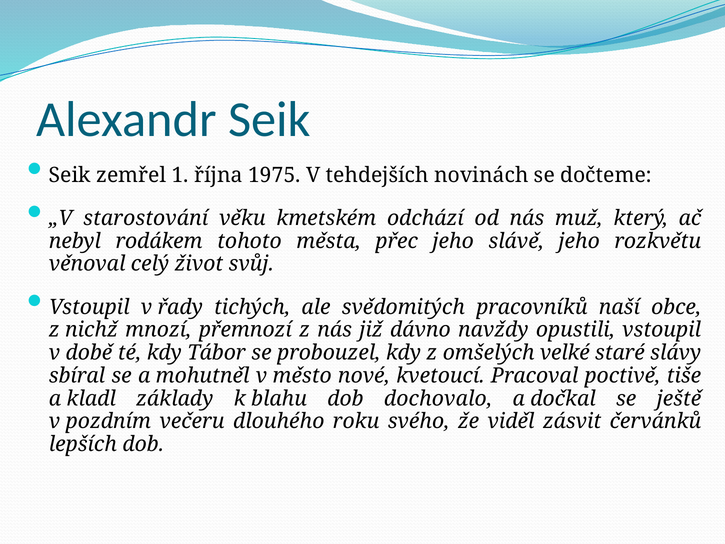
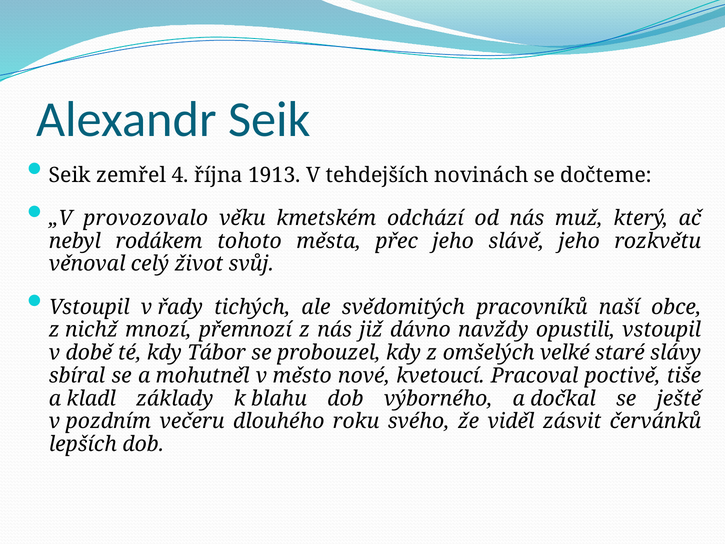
1: 1 -> 4 (180, 175)
1975: 1975 -> 1913 (274, 175)
starostování: starostování -> provozovalo (146, 218)
dochovalo: dochovalo -> výborného (438, 398)
